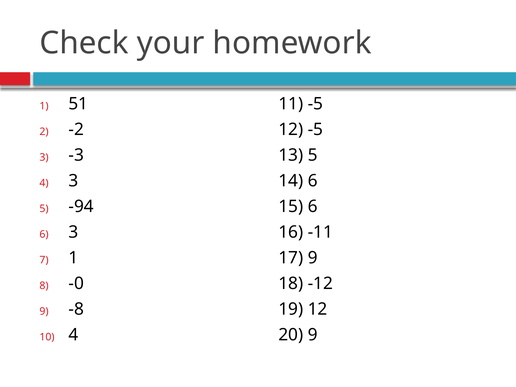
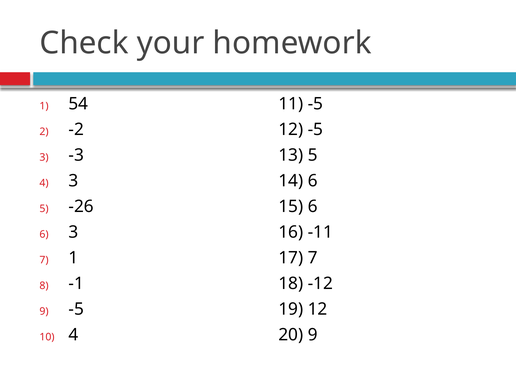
51: 51 -> 54 (78, 104)
-94: -94 -> -26 (81, 206)
17 9: 9 -> 7 (313, 258)
-0: -0 -> -1 (76, 283)
9 -8: -8 -> -5 (76, 309)
